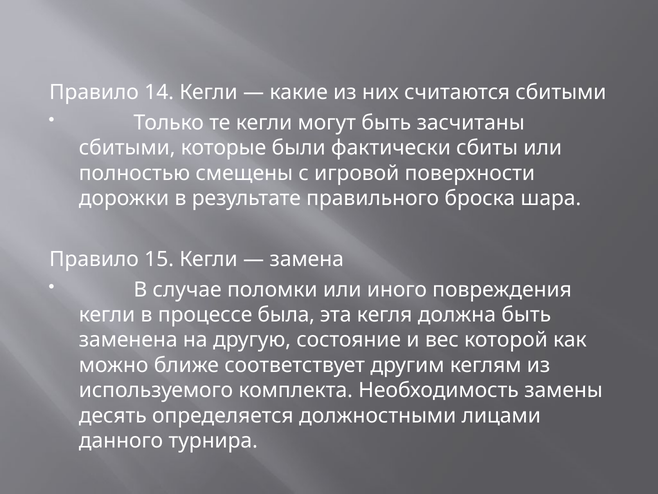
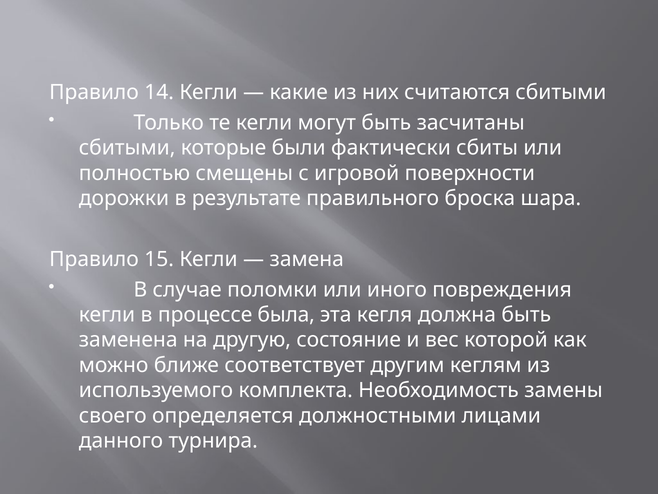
десять: десять -> своего (113, 415)
